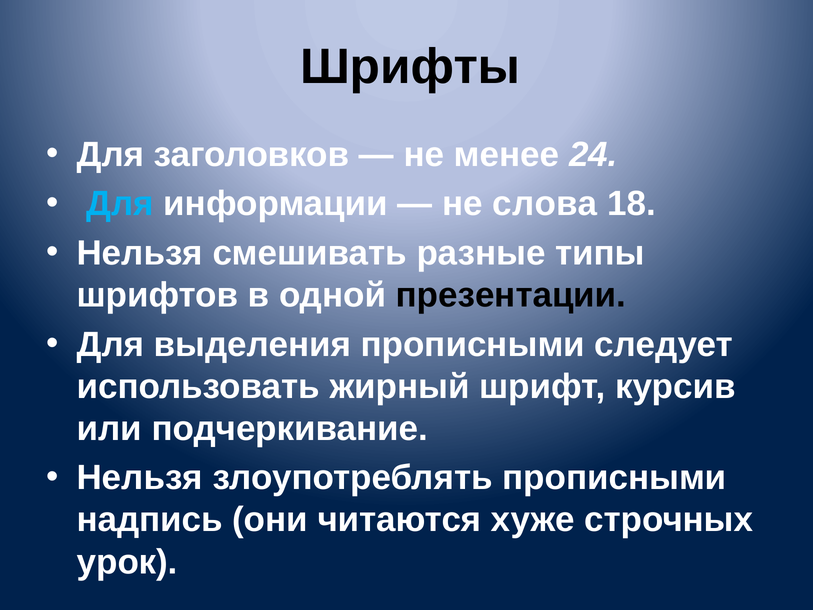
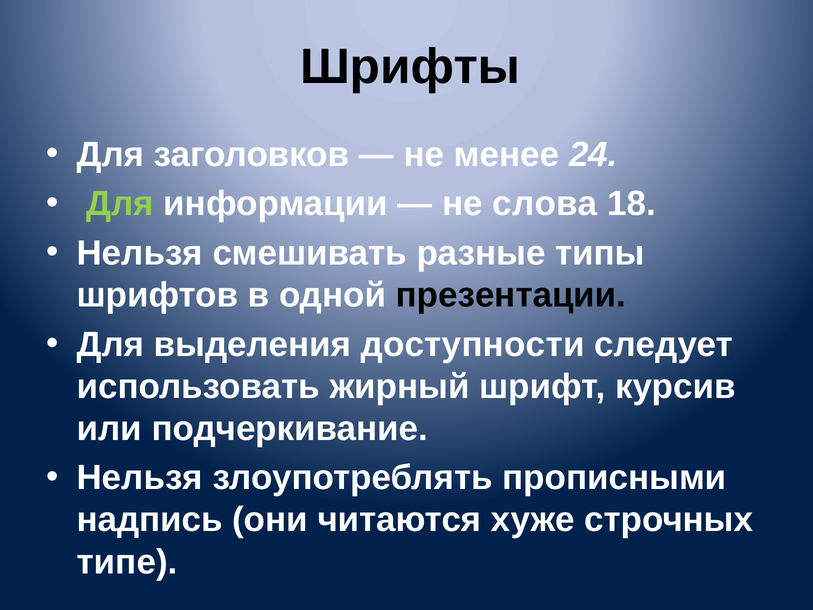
Для colour: light blue -> light green (120, 204)
выделения прописными: прописными -> доступности (473, 344)
урок: урок -> типе (127, 562)
